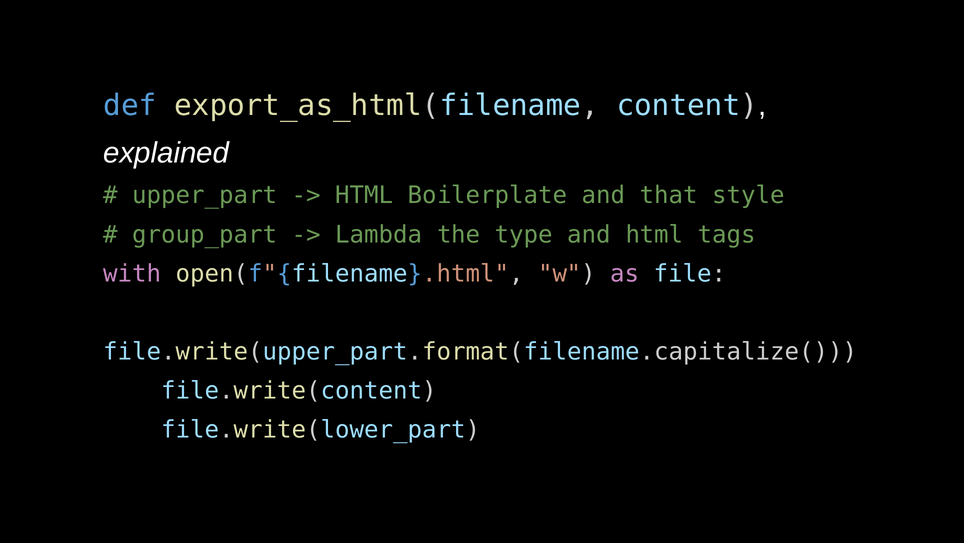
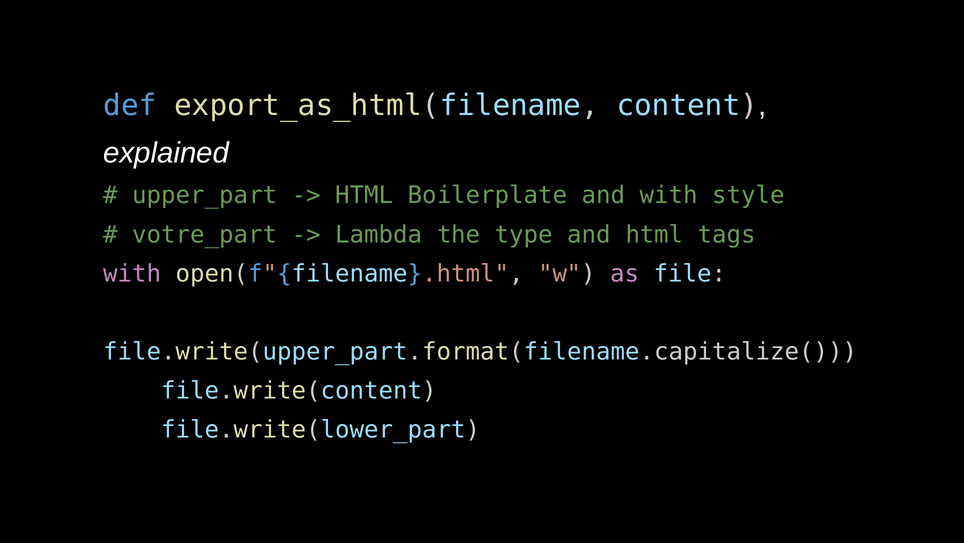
and that: that -> with (669, 195)
group_part: group_part -> votre_part (205, 234)
